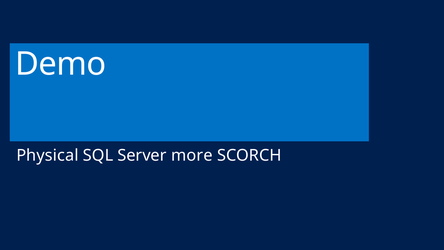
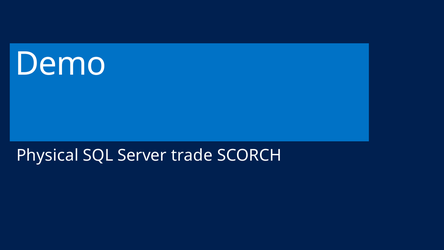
more: more -> trade (192, 155)
